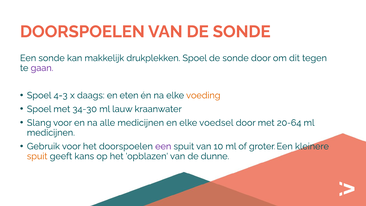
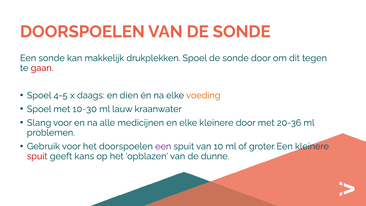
gaan colour: purple -> red (42, 68)
4-3: 4-3 -> 4-5 (61, 95)
eten: eten -> dien (129, 95)
34-30: 34-30 -> 10-30 (85, 109)
elke voedsel: voedsel -> kleinere (216, 123)
20-64: 20-64 -> 20-36 (289, 123)
medicijnen: medicijnen -> problemen (51, 133)
spuit colour: orange -> red (37, 156)
